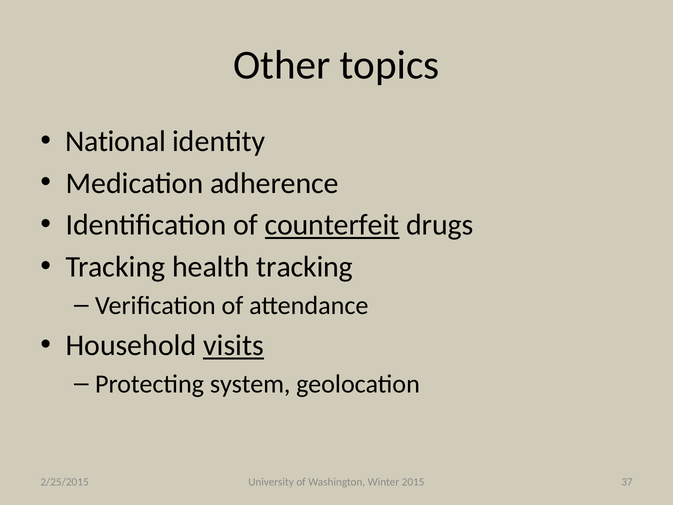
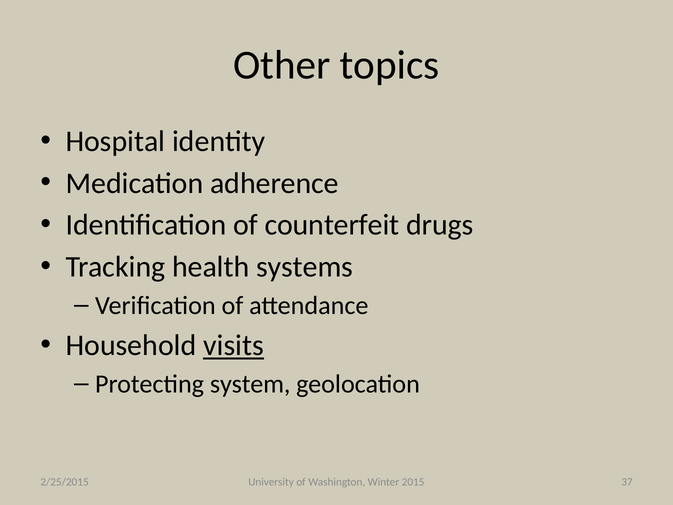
National: National -> Hospital (115, 141)
counterfeit underline: present -> none (332, 225)
health tracking: tracking -> systems (305, 267)
